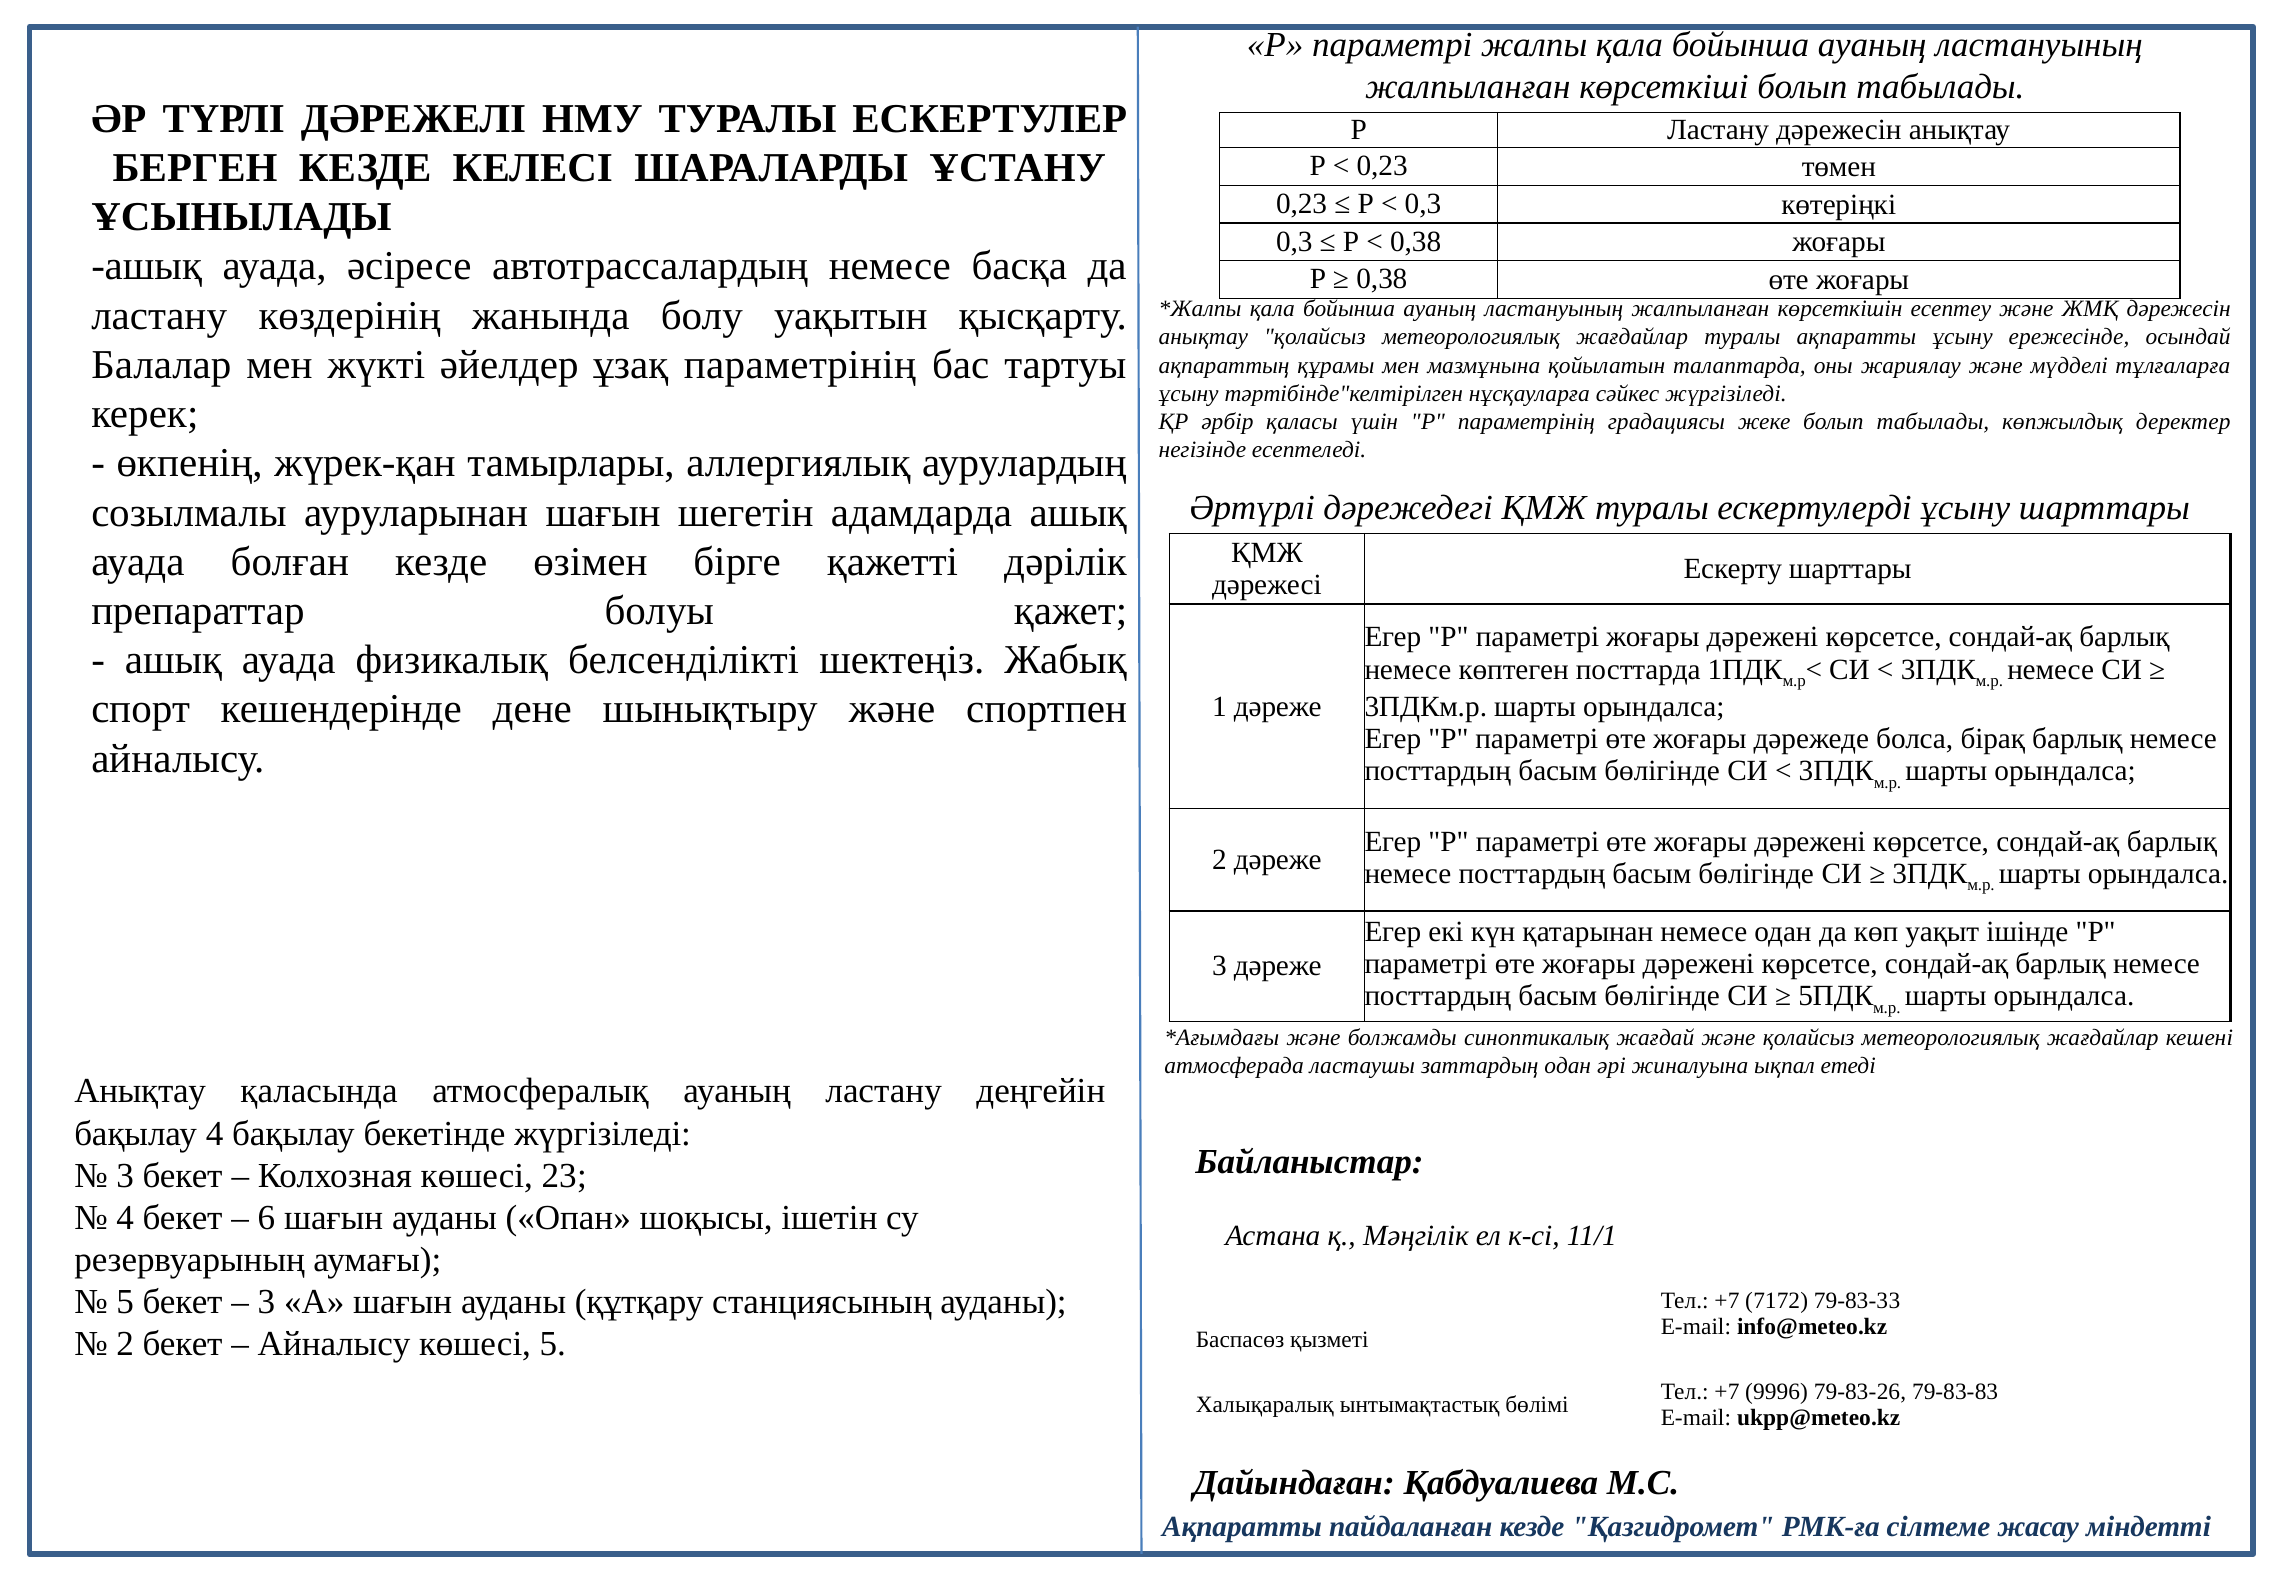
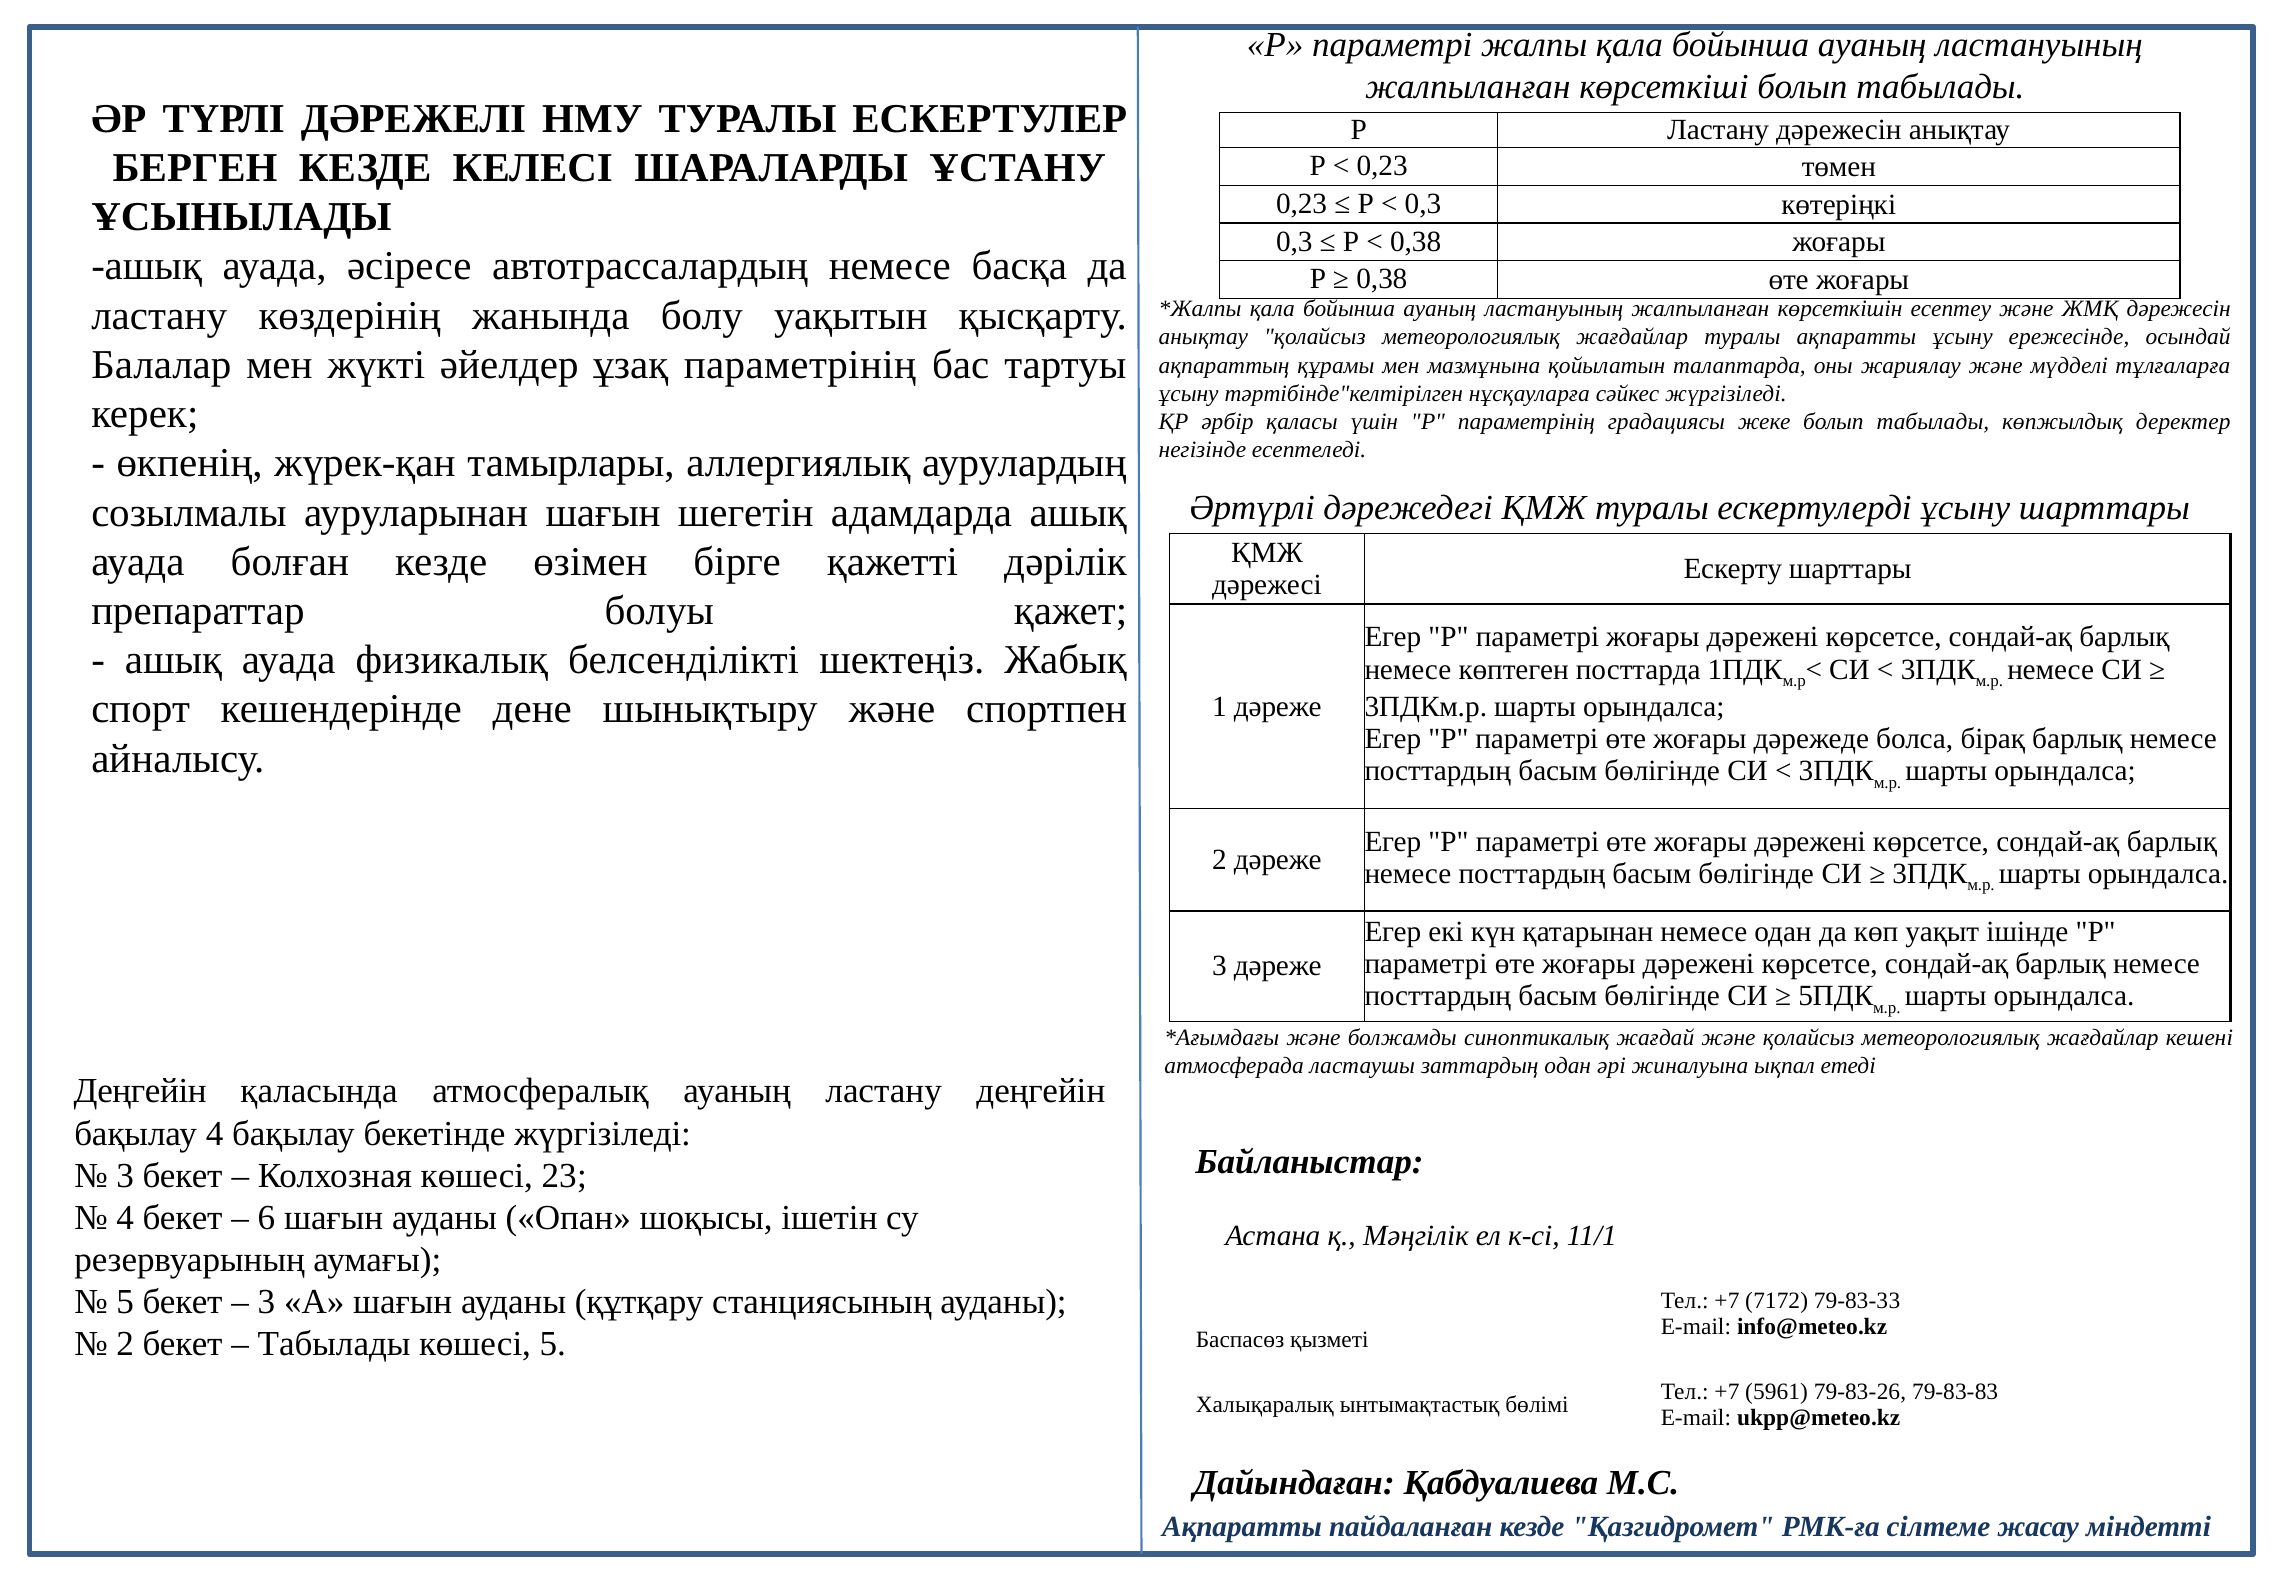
Анықтау: Анықтау -> Деңгейін (140, 1091)
Айналысу: Айналысу -> Табылады (334, 1344)
9996: 9996 -> 5961 (1777, 1391)
